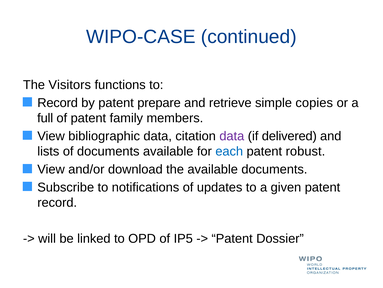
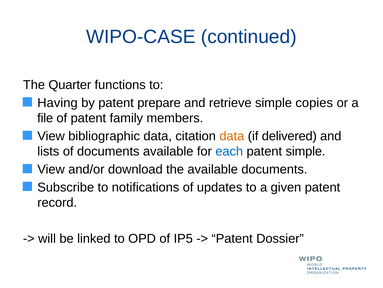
Visitors: Visitors -> Quarter (70, 85)
Record: Record -> Having (57, 103)
full: full -> file (45, 118)
data colour: purple -> orange (232, 136)
patent robust: robust -> simple (306, 151)
